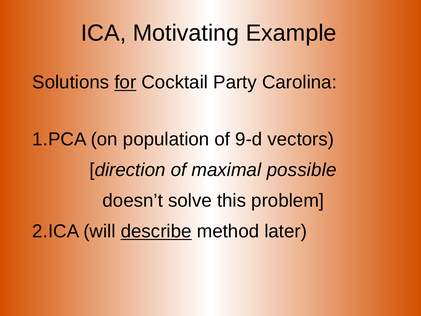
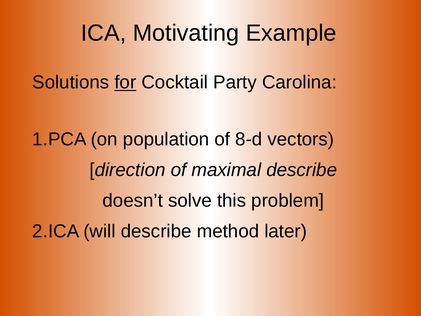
9-d: 9-d -> 8-d (249, 139)
maximal possible: possible -> describe (302, 170)
describe underline: present -> none (156, 231)
